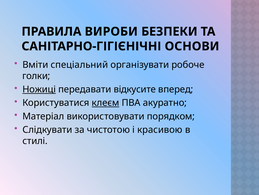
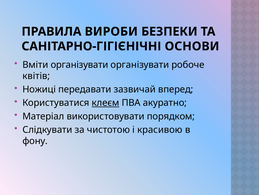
Вміти спеціальний: спеціальний -> організувати (79, 65)
голки: голки -> квітів (36, 76)
Ножиці underline: present -> none (39, 89)
відкусите: відкусите -> зазвичай (135, 89)
стилі: стилі -> фону (35, 140)
